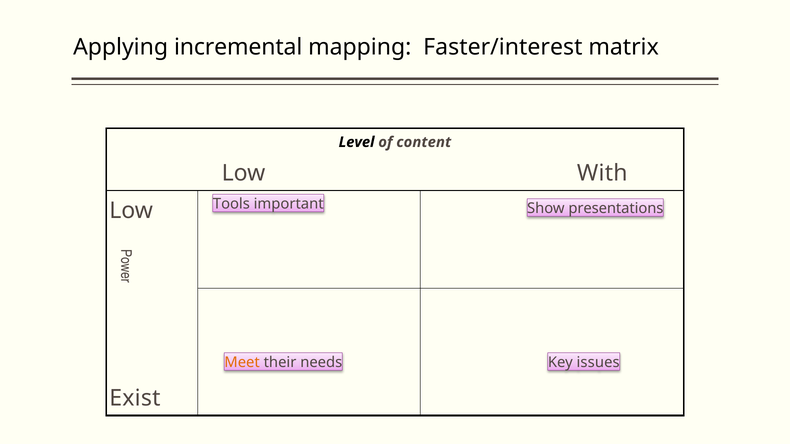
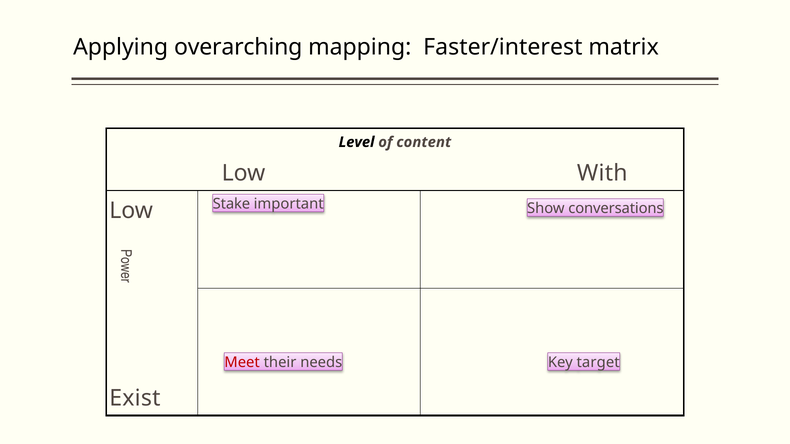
incremental: incremental -> overarching (238, 47)
Tools: Tools -> Stake (231, 204)
presentations: presentations -> conversations (616, 209)
Meet colour: orange -> red (242, 363)
issues: issues -> target (598, 363)
